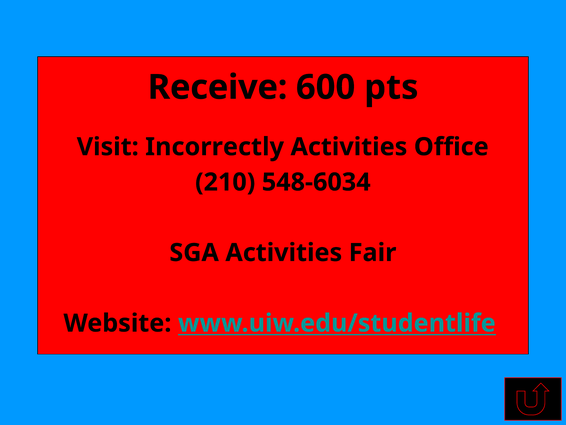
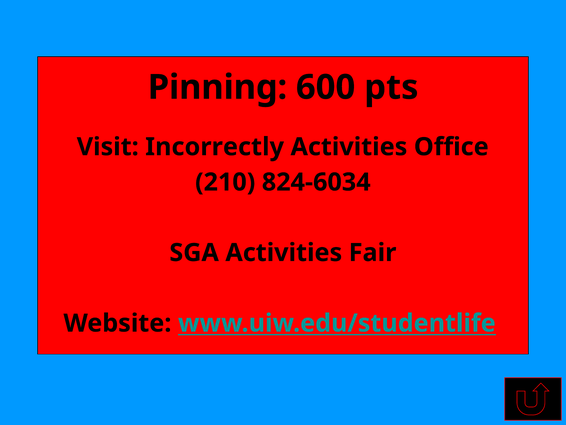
Receive: Receive -> Pinning (217, 87)
548-6034: 548-6034 -> 824-6034 (316, 182)
